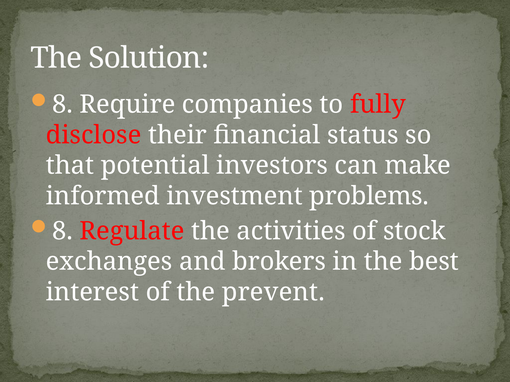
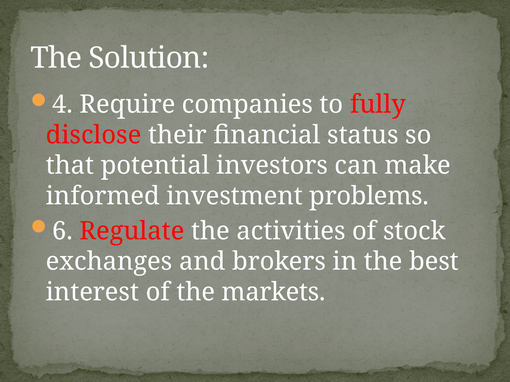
8: 8 -> 4 (62, 105)
8: 8 -> 6 (62, 231)
prevent: prevent -> markets (274, 292)
